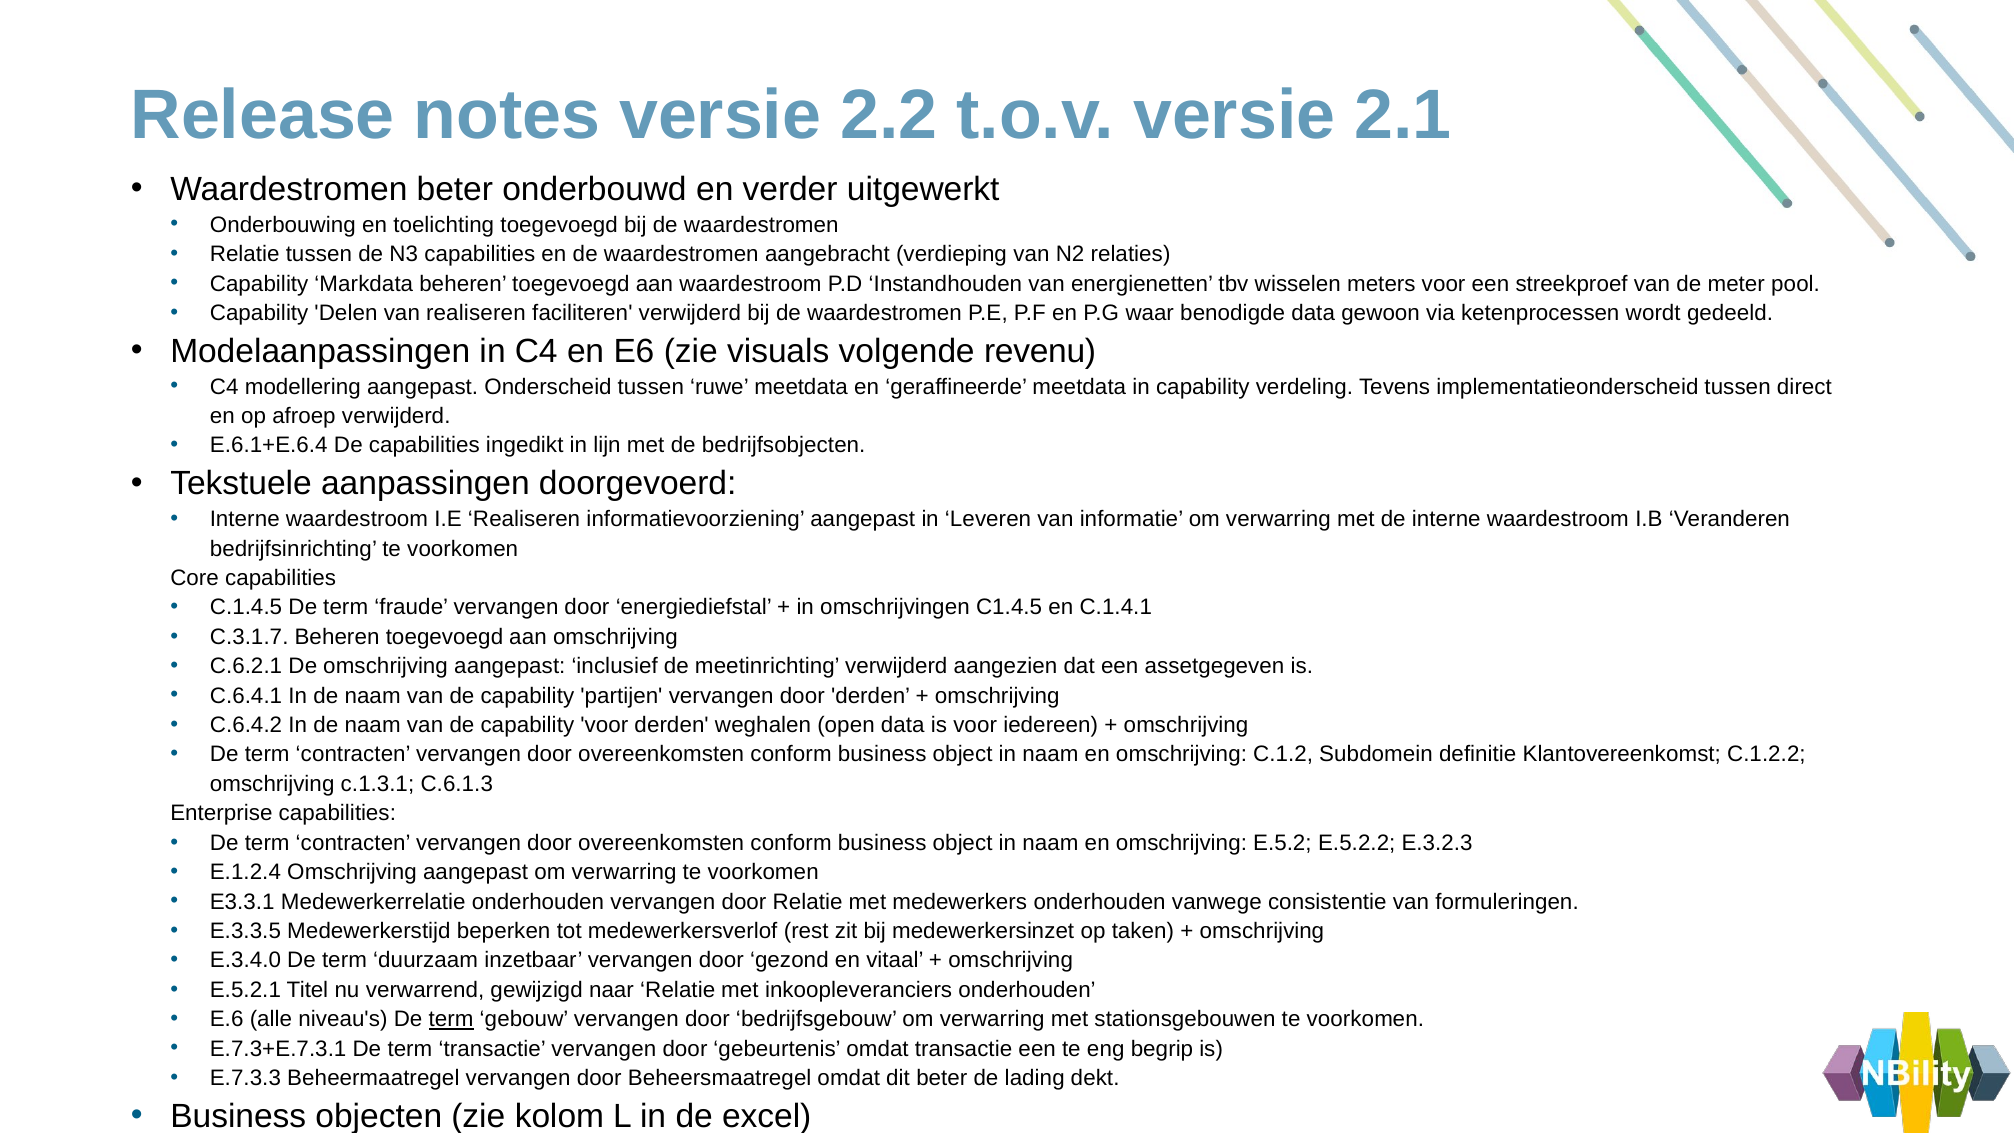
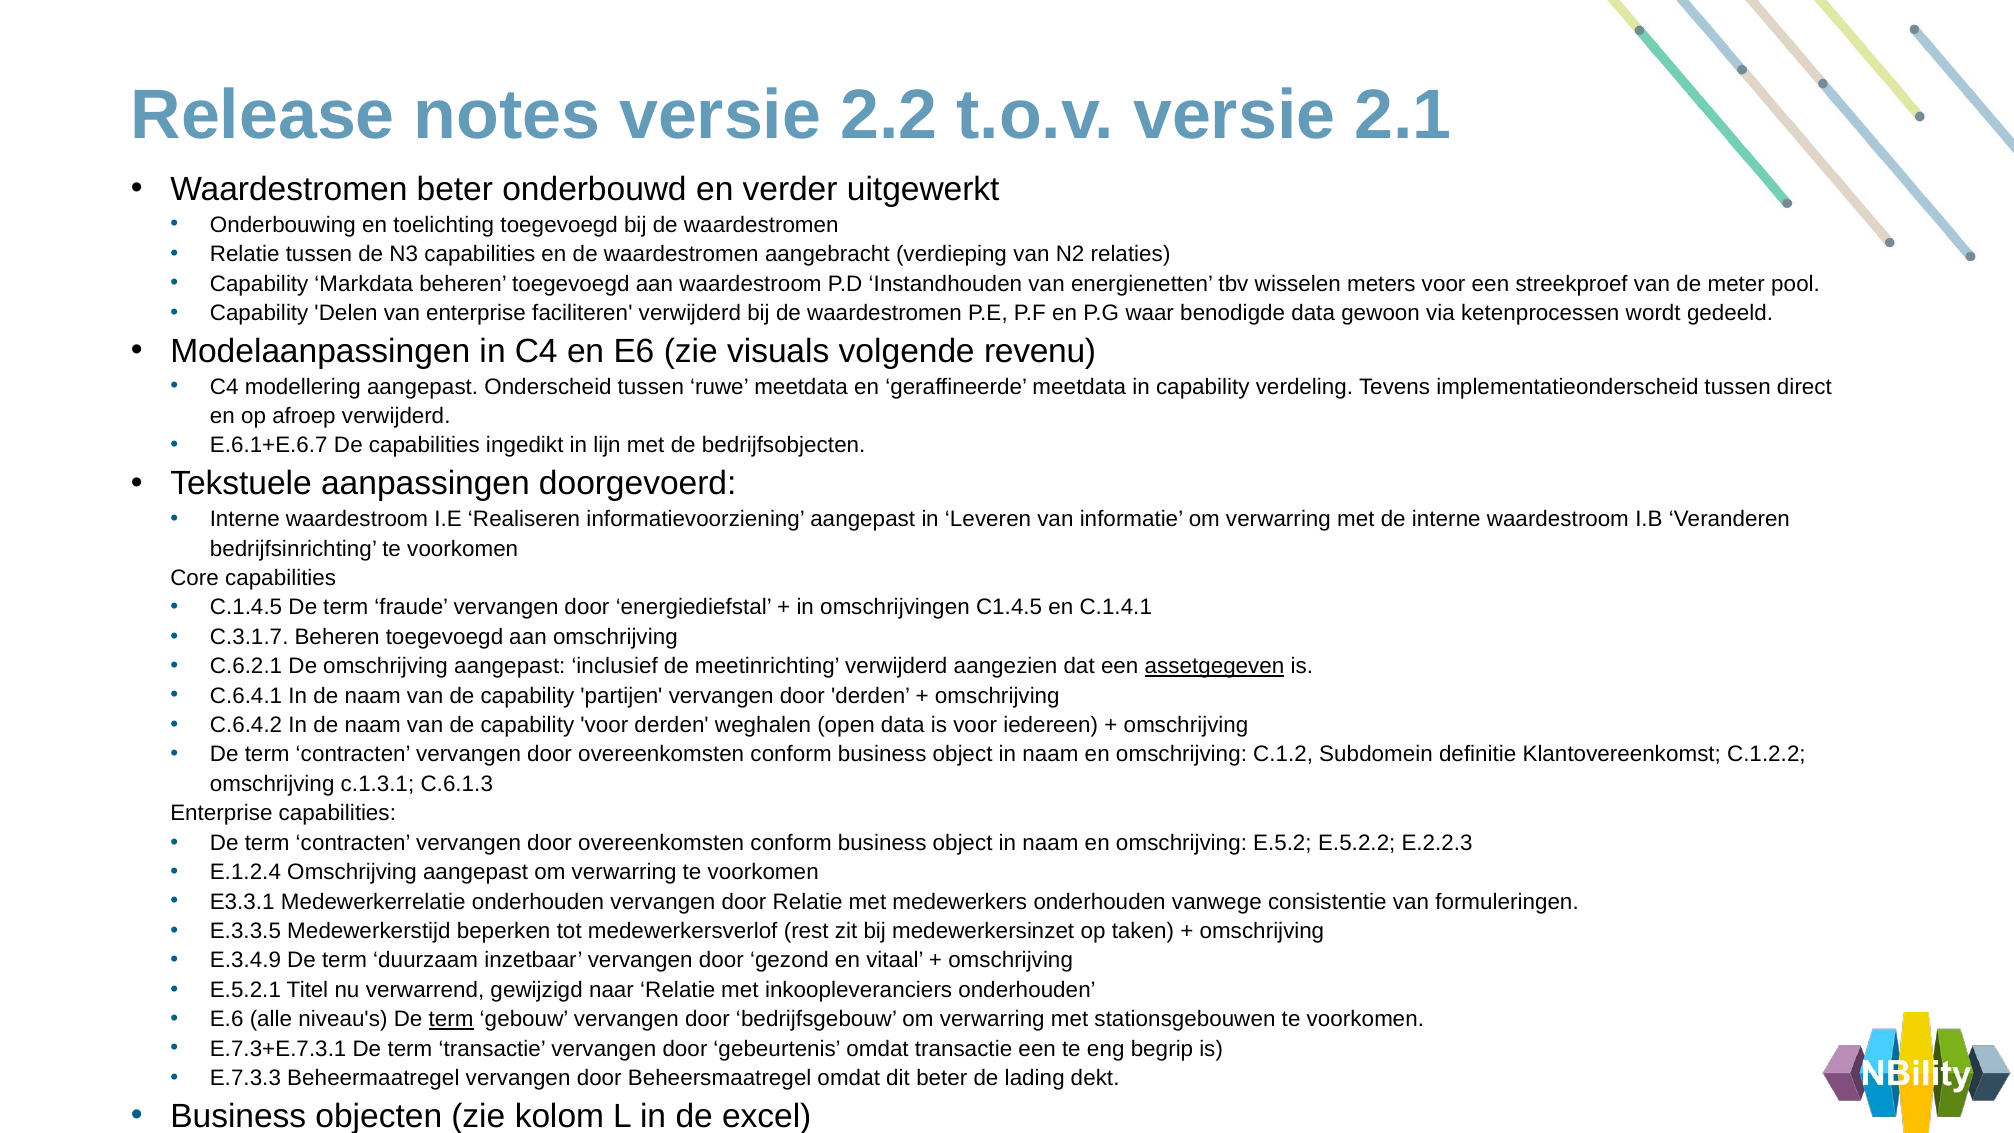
van realiseren: realiseren -> enterprise (476, 313)
E.6.1+E.6.4: E.6.1+E.6.4 -> E.6.1+E.6.7 (269, 446)
assetgegeven underline: none -> present (1214, 666)
E.3.2.3: E.3.2.3 -> E.2.2.3 (1437, 843)
E.3.4.0: E.3.4.0 -> E.3.4.9 (245, 960)
